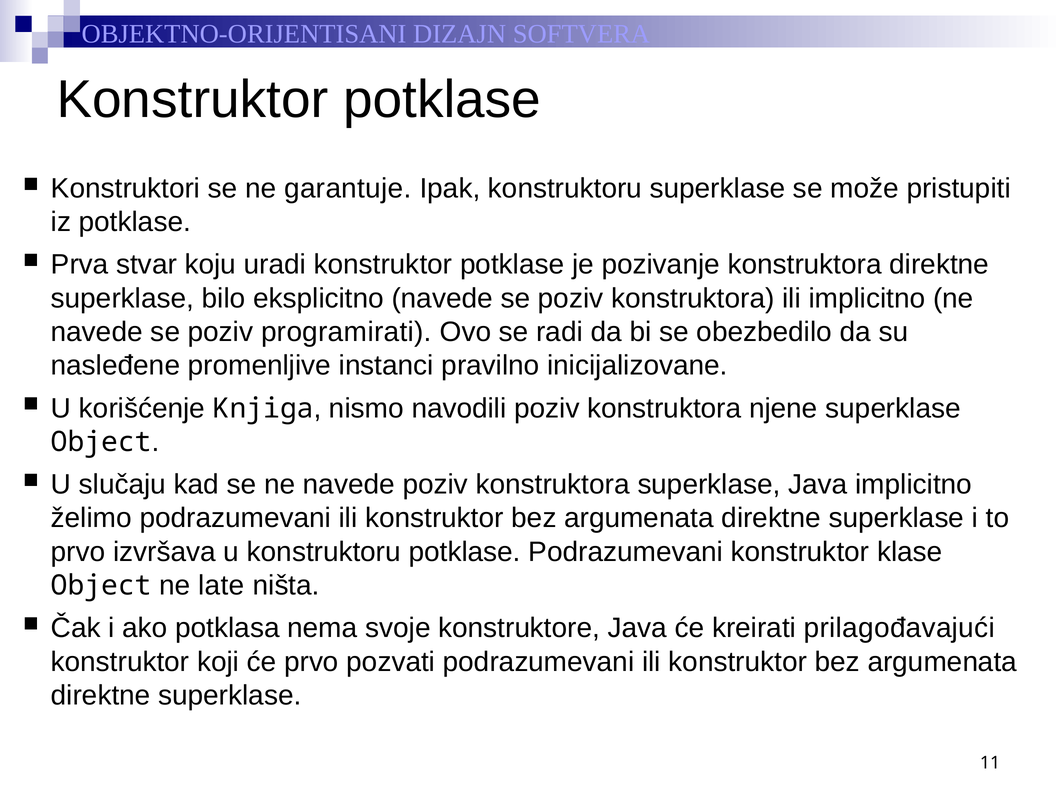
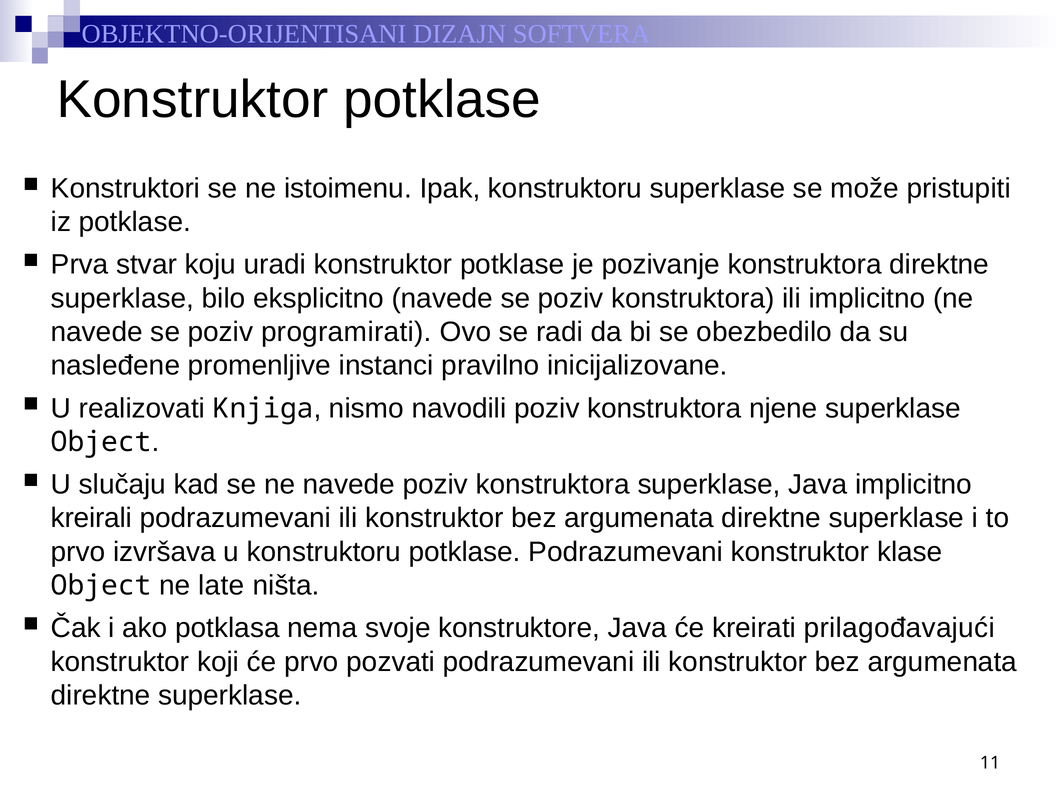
garantuje: garantuje -> istoimenu (348, 188)
korišćenje: korišćenje -> realizovati (142, 408)
želimo: želimo -> kreirali (91, 518)
